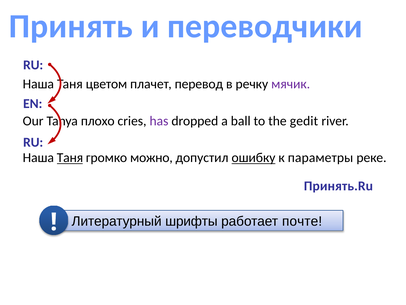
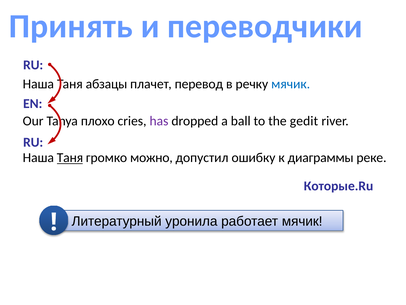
цветом: цветом -> абзацы (107, 84)
мячик colour: purple -> blue (291, 84)
ошибку underline: present -> none (253, 158)
параметры: параметры -> диаграммы (321, 158)
Принять.Ru: Принять.Ru -> Которые.Ru (339, 186)
шрифты: шрифты -> уронила (191, 221)
работает почте: почте -> мячик (302, 221)
